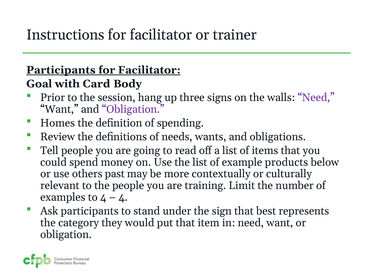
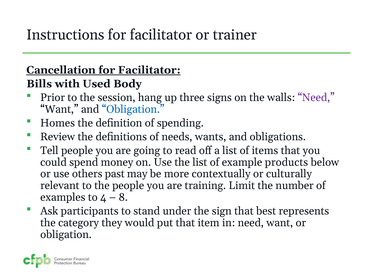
Participants: Participants -> Cancellation (61, 70)
Goal: Goal -> Bills (39, 84)
Card: Card -> Used (97, 84)
Obligation colour: purple -> blue (133, 109)
4: 4 -> 8 (123, 197)
